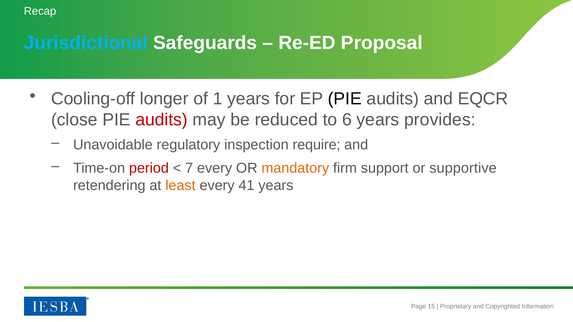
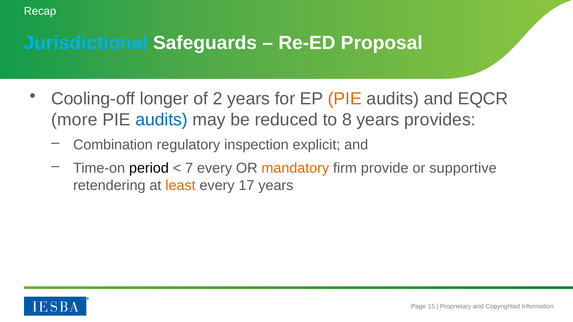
1: 1 -> 2 (218, 99)
PIE colour: black -> orange (345, 99)
close: close -> more (74, 120)
audits colour: red -> blue (162, 120)
6: 6 -> 8 (347, 120)
Unavoidable: Unavoidable -> Combination (113, 145)
require: require -> explicit (316, 145)
period colour: red -> black (149, 168)
support: support -> provide (385, 168)
41: 41 -> 17 (246, 186)
